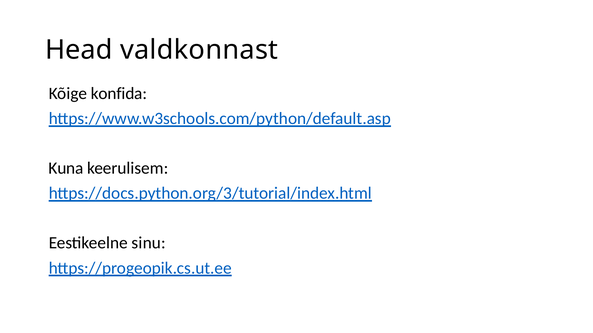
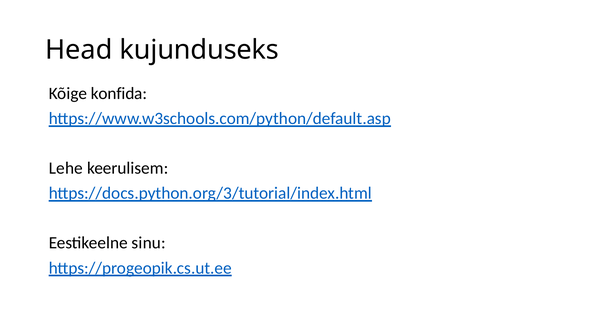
valdkonnast: valdkonnast -> kujunduseks (199, 50)
Kuna: Kuna -> Lehe (66, 168)
